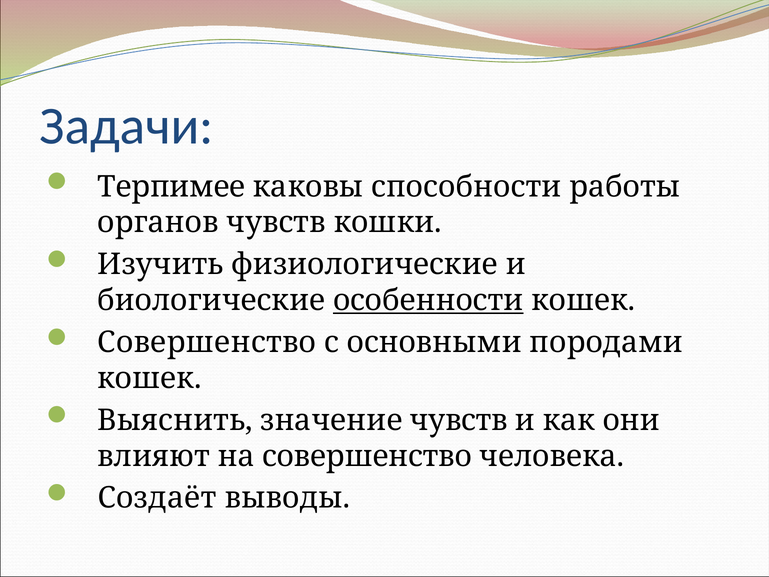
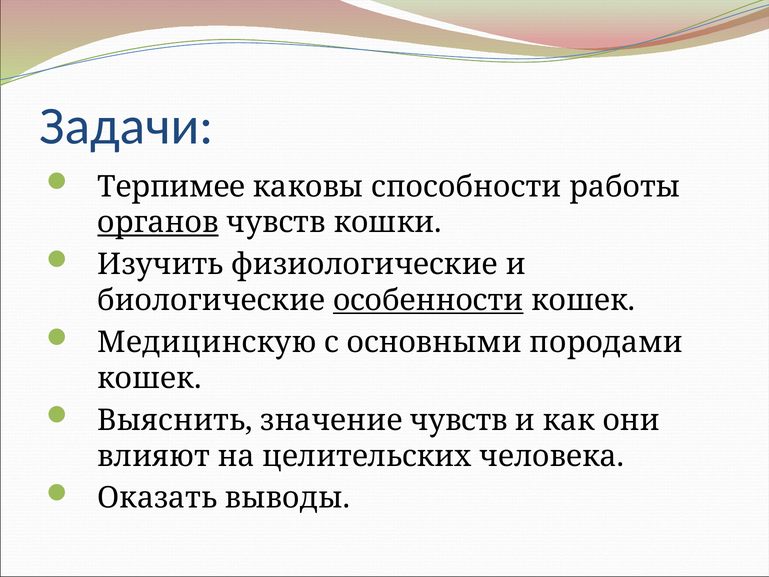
органов underline: none -> present (158, 223)
Совершенство: Совершенство -> Медицинскую (207, 342)
на совершенство: совершенство -> целительских (367, 456)
Создаёт: Создаёт -> Оказать (157, 498)
